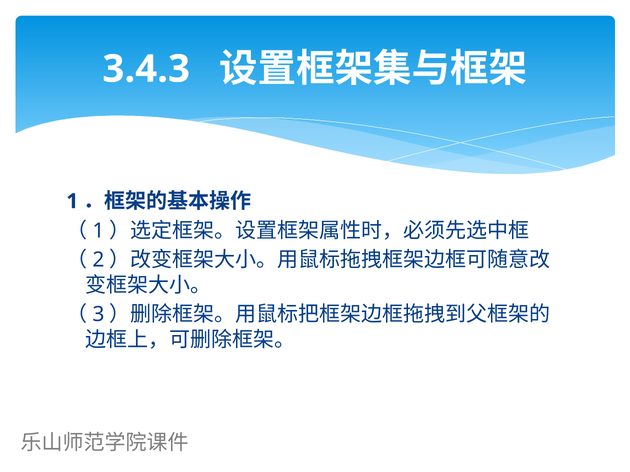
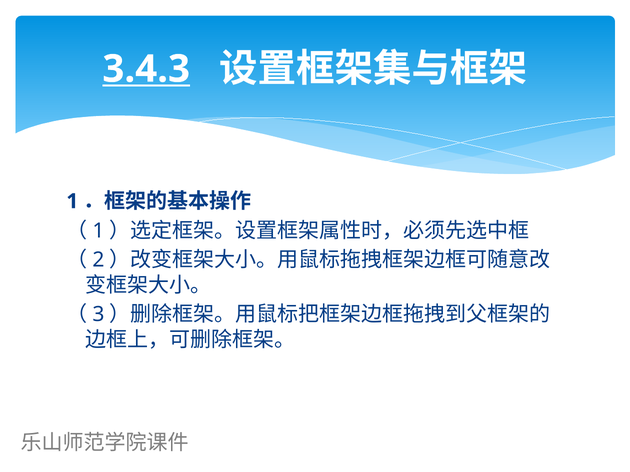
3.4.3 underline: none -> present (146, 69)
